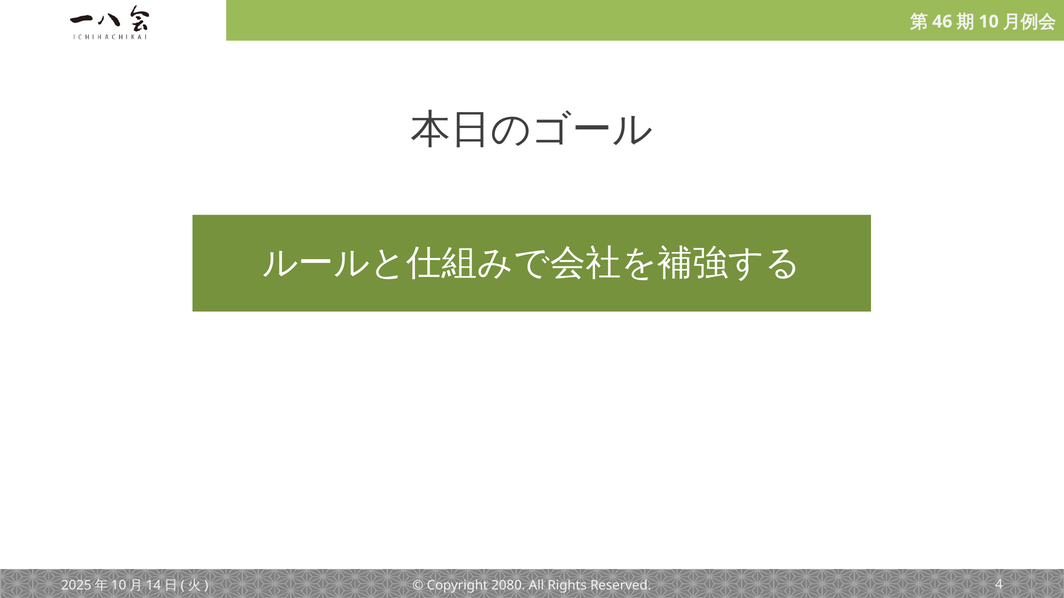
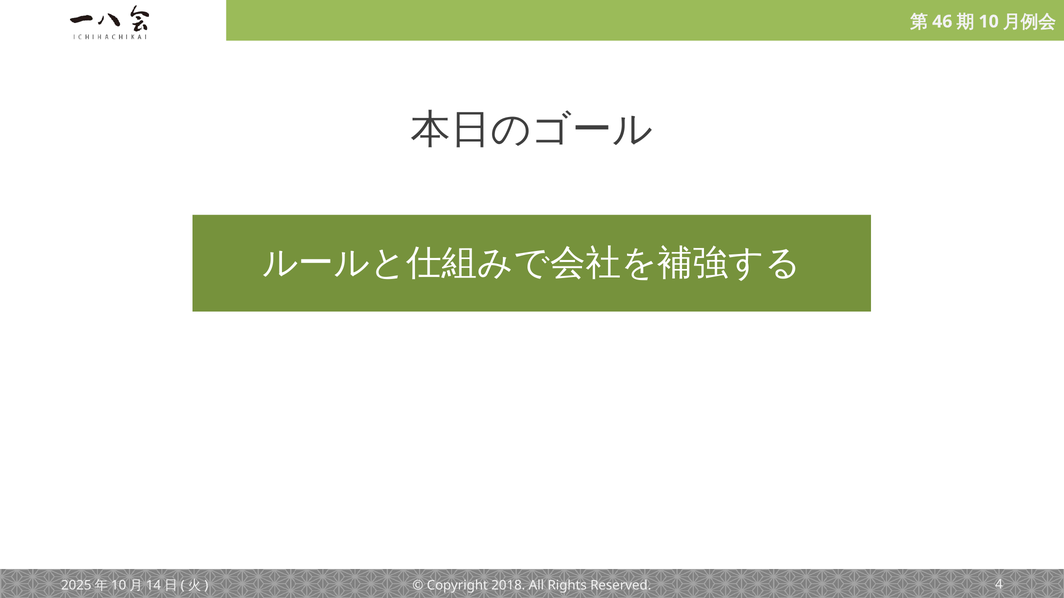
2080: 2080 -> 2018 (508, 586)
